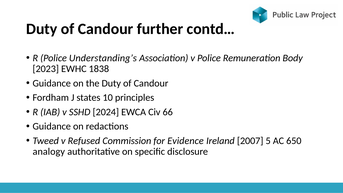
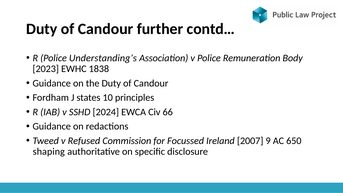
Evidence: Evidence -> Focussed (186, 141)
5: 5 -> 9 (268, 141)
analogy: analogy -> shaping (49, 152)
